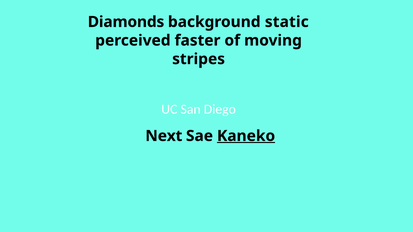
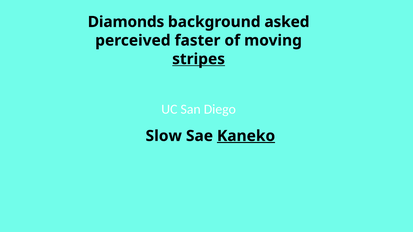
static: static -> asked (287, 22)
stripes underline: none -> present (199, 59)
Next: Next -> Slow (164, 136)
